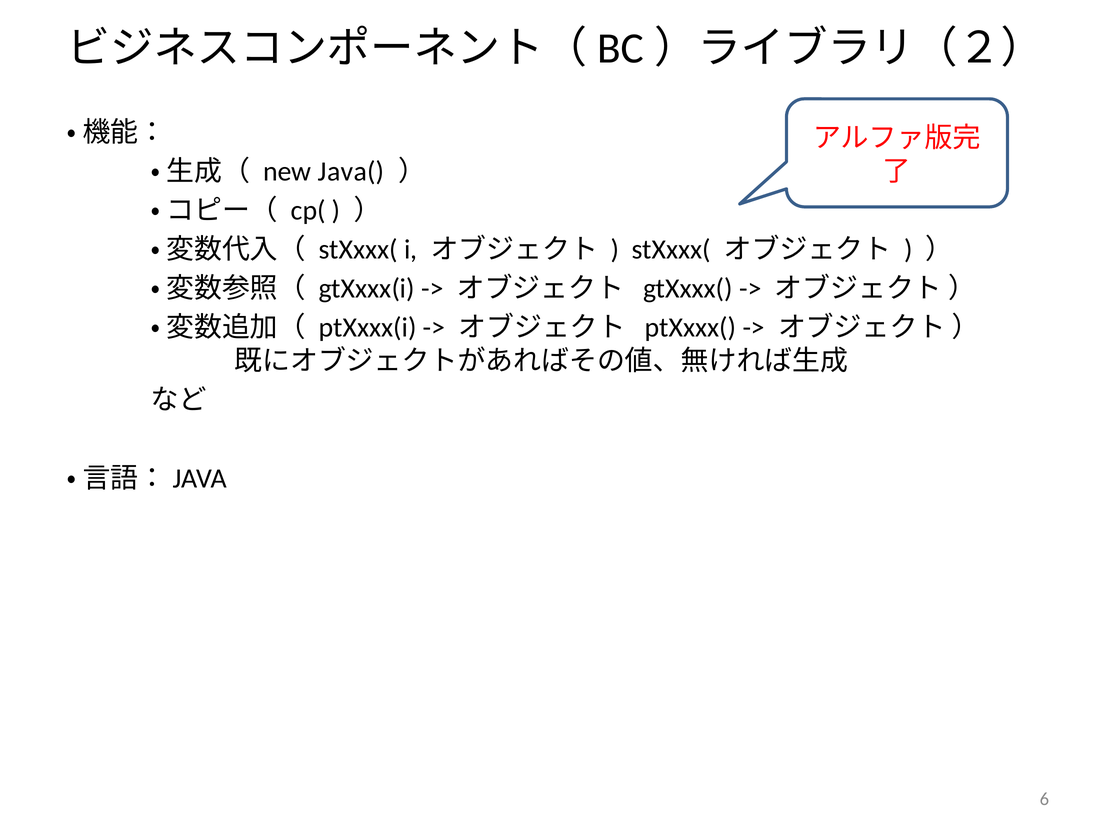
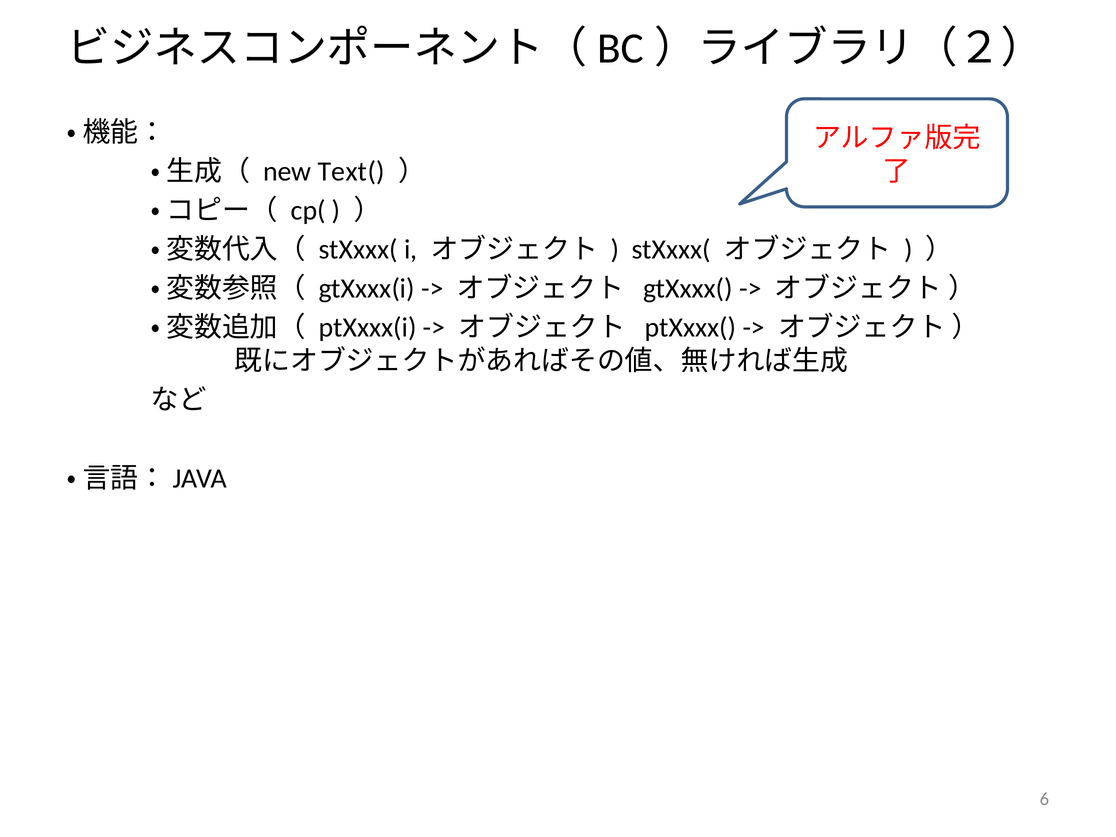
Java(: Java( -> Text( (351, 171)
